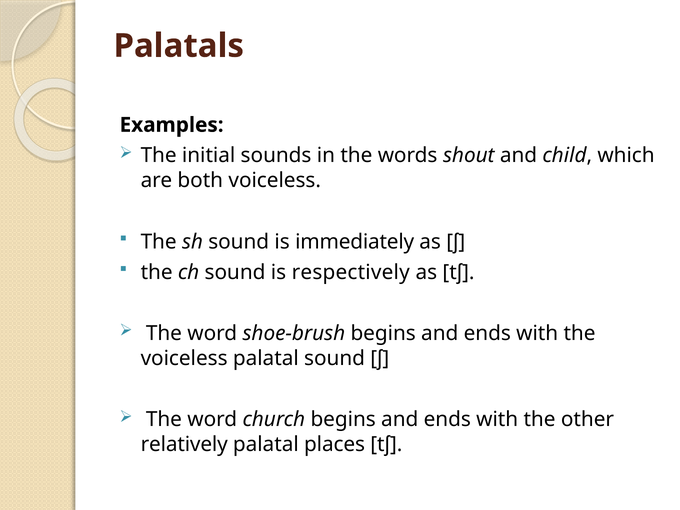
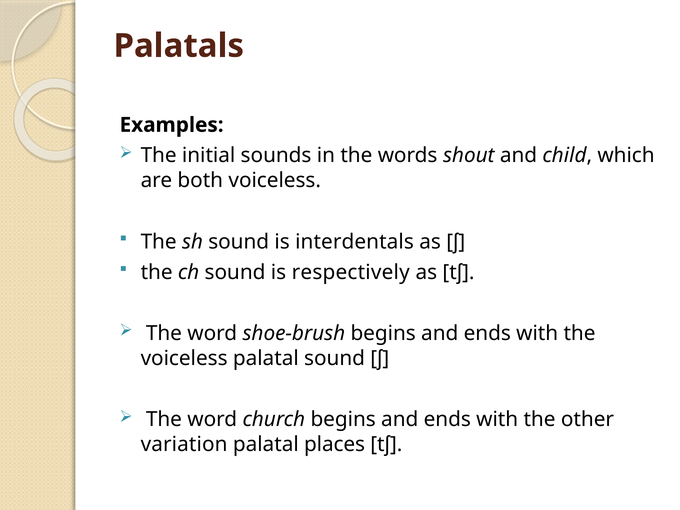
immediately: immediately -> interdentals (355, 242)
relatively: relatively -> variation (184, 445)
